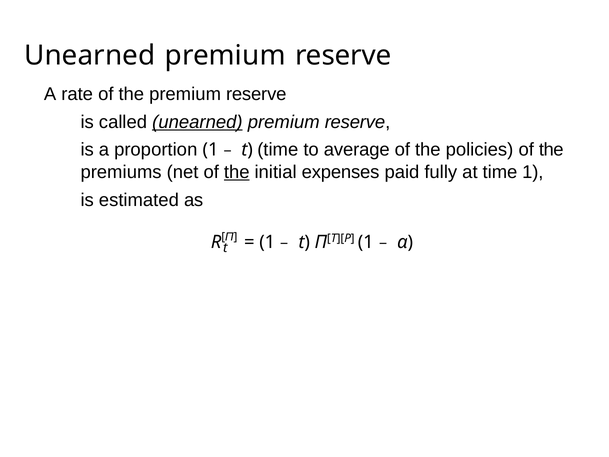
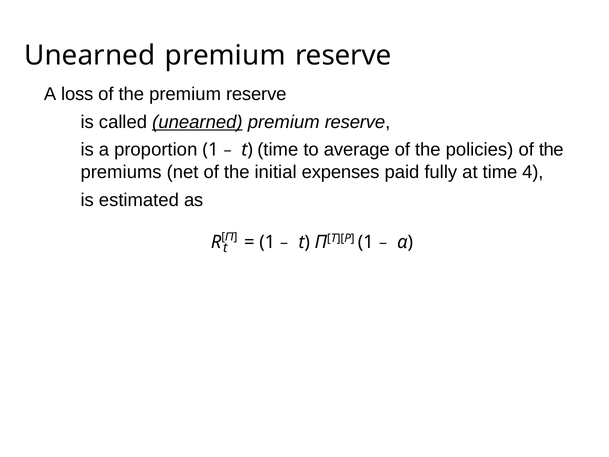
rate: rate -> loss (77, 94)
the underline: present -> none (237, 172)
time 1: 1 -> 4 (533, 172)
